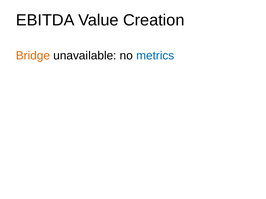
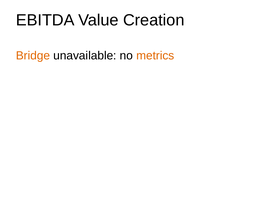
metrics colour: blue -> orange (155, 56)
